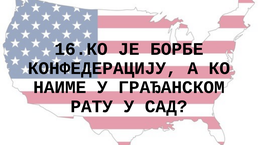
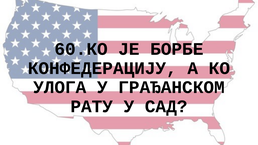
16.КО: 16.КО -> 60.КО (81, 49)
НАИМЕ: НАИМЕ -> УЛОГА (60, 87)
